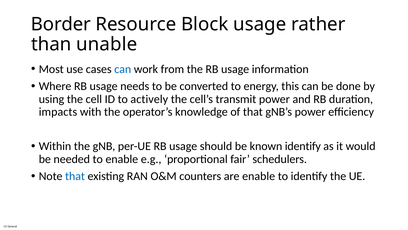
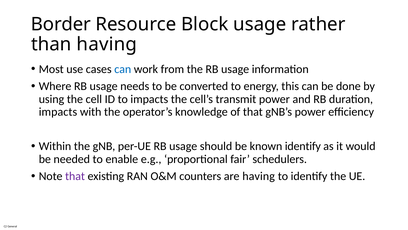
than unable: unable -> having (107, 44)
to actively: actively -> impacts (149, 99)
that colour: blue -> purple (75, 176)
are enable: enable -> having (259, 176)
